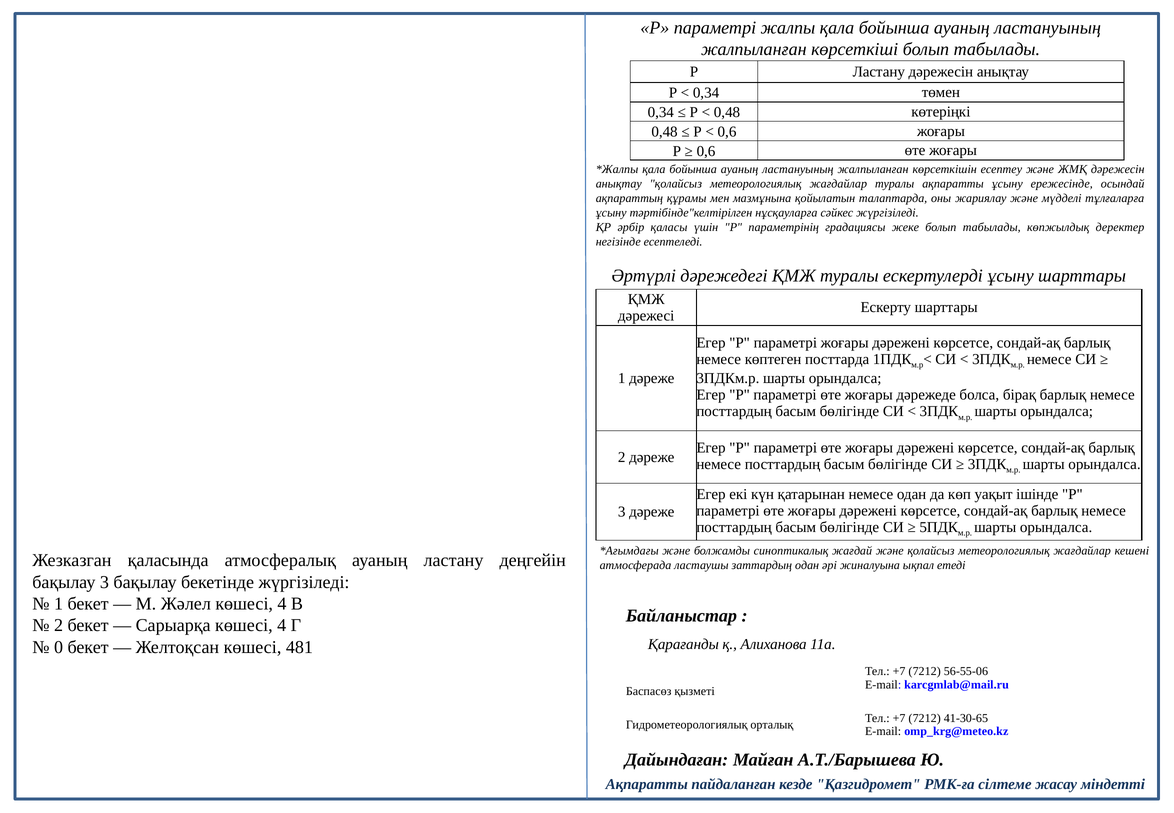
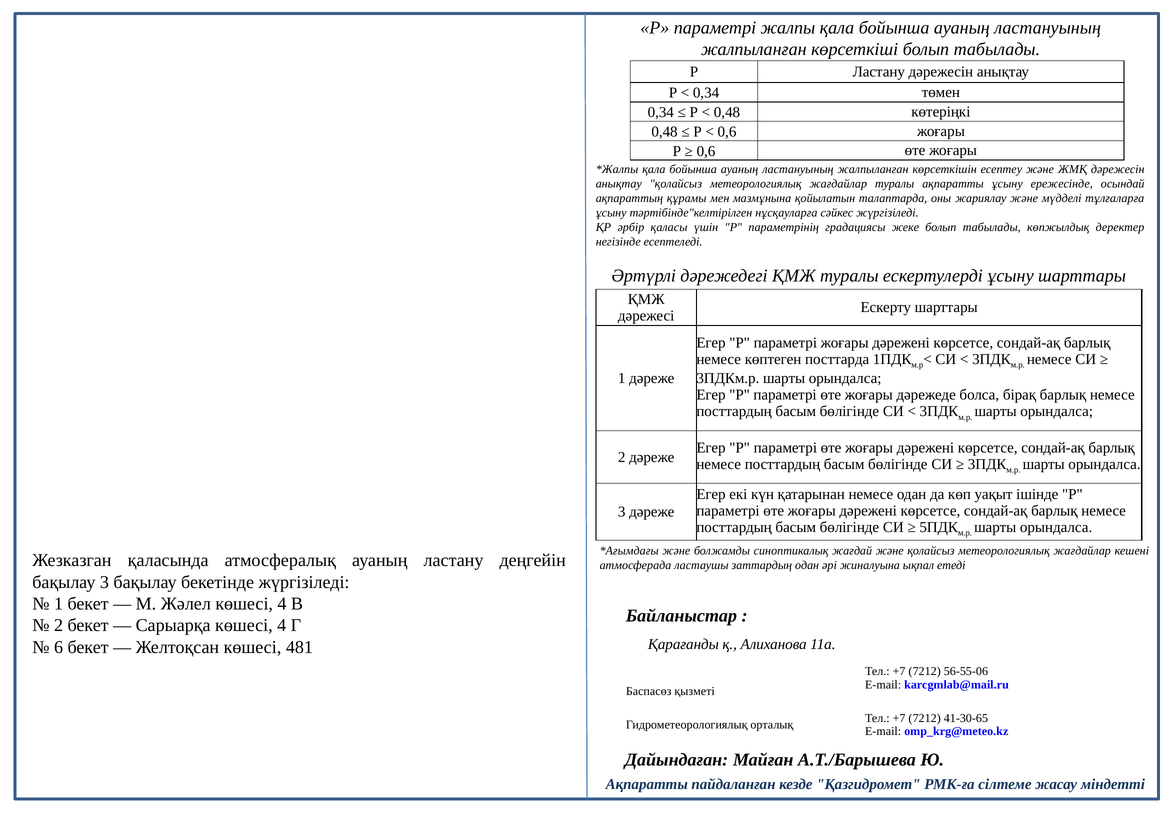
0: 0 -> 6 (59, 647)
